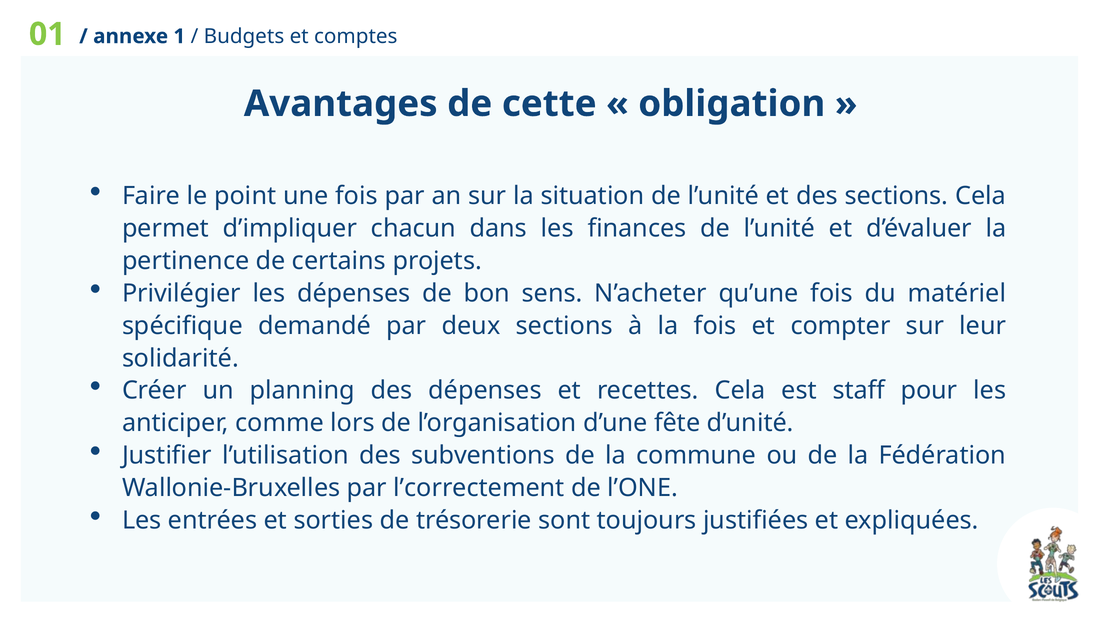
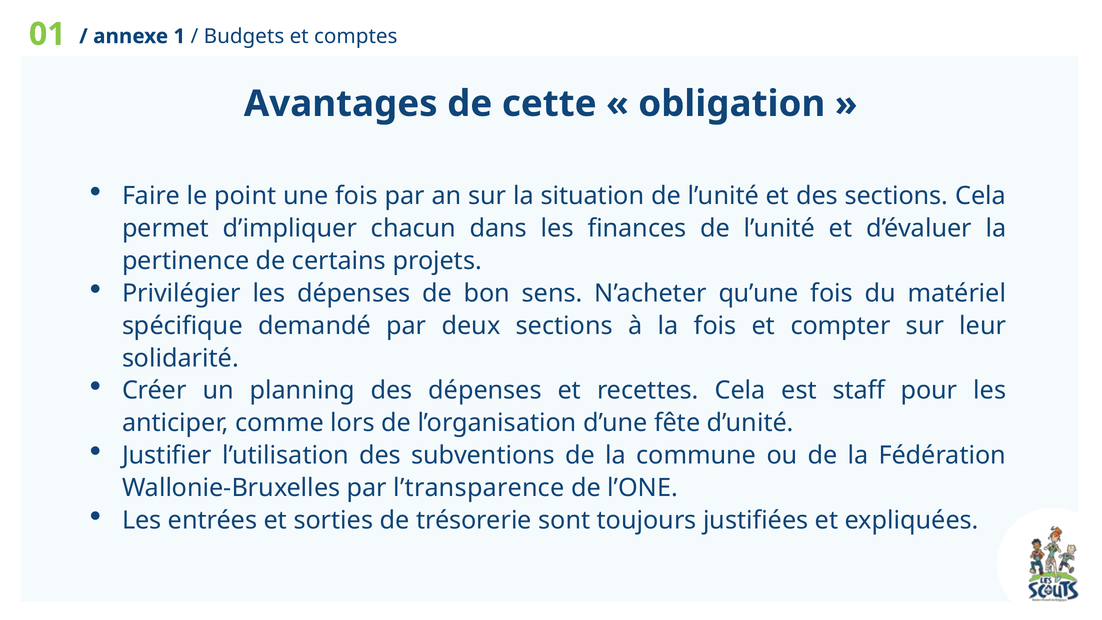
l’correctement: l’correctement -> l’transparence (479, 488)
